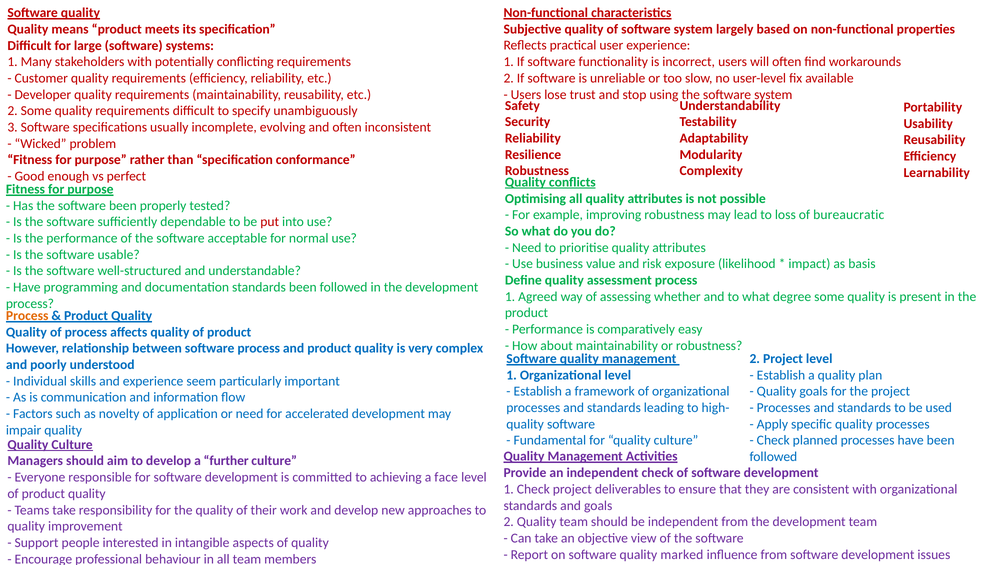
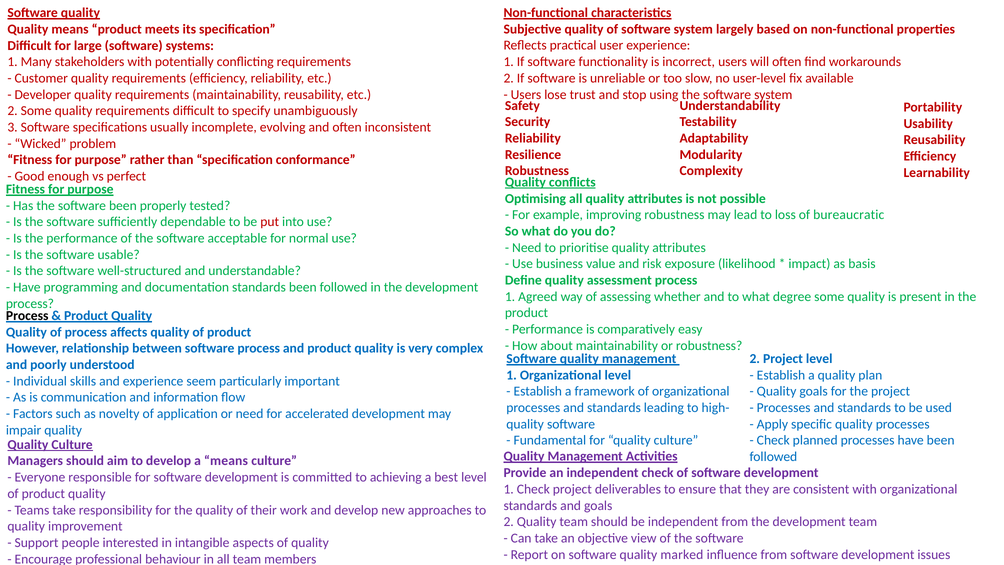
Process colour: orange -> black (27, 316)
a further: further -> means (226, 461)
face: face -> best (446, 477)
